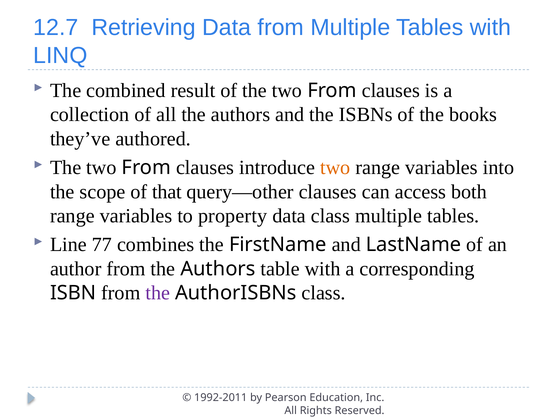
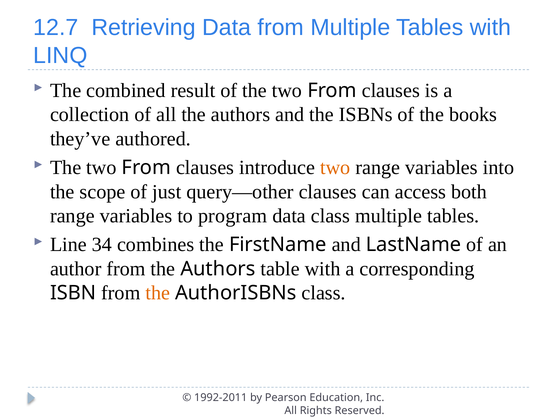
that: that -> just (167, 192)
property: property -> program (233, 216)
77: 77 -> 34 (102, 245)
the colour: purple -> orange (158, 293)
